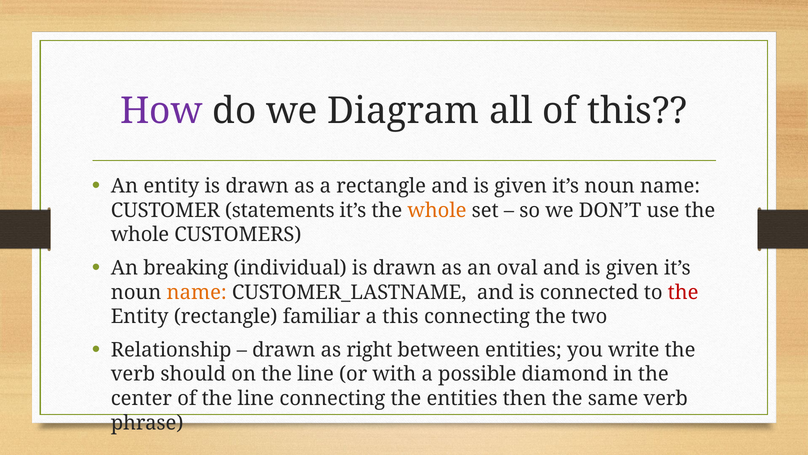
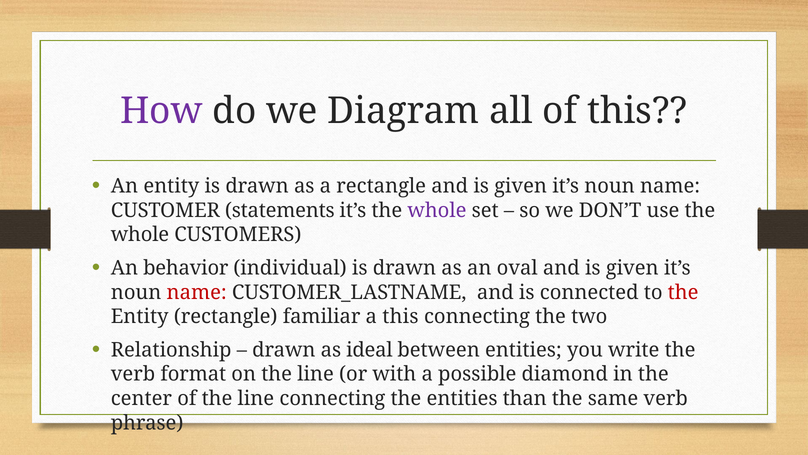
whole colour: orange -> purple (437, 210)
breaking: breaking -> behavior (186, 268)
name colour: orange -> red (197, 292)
right: right -> ideal (369, 350)
should: should -> format (193, 374)
then: then -> than (525, 398)
